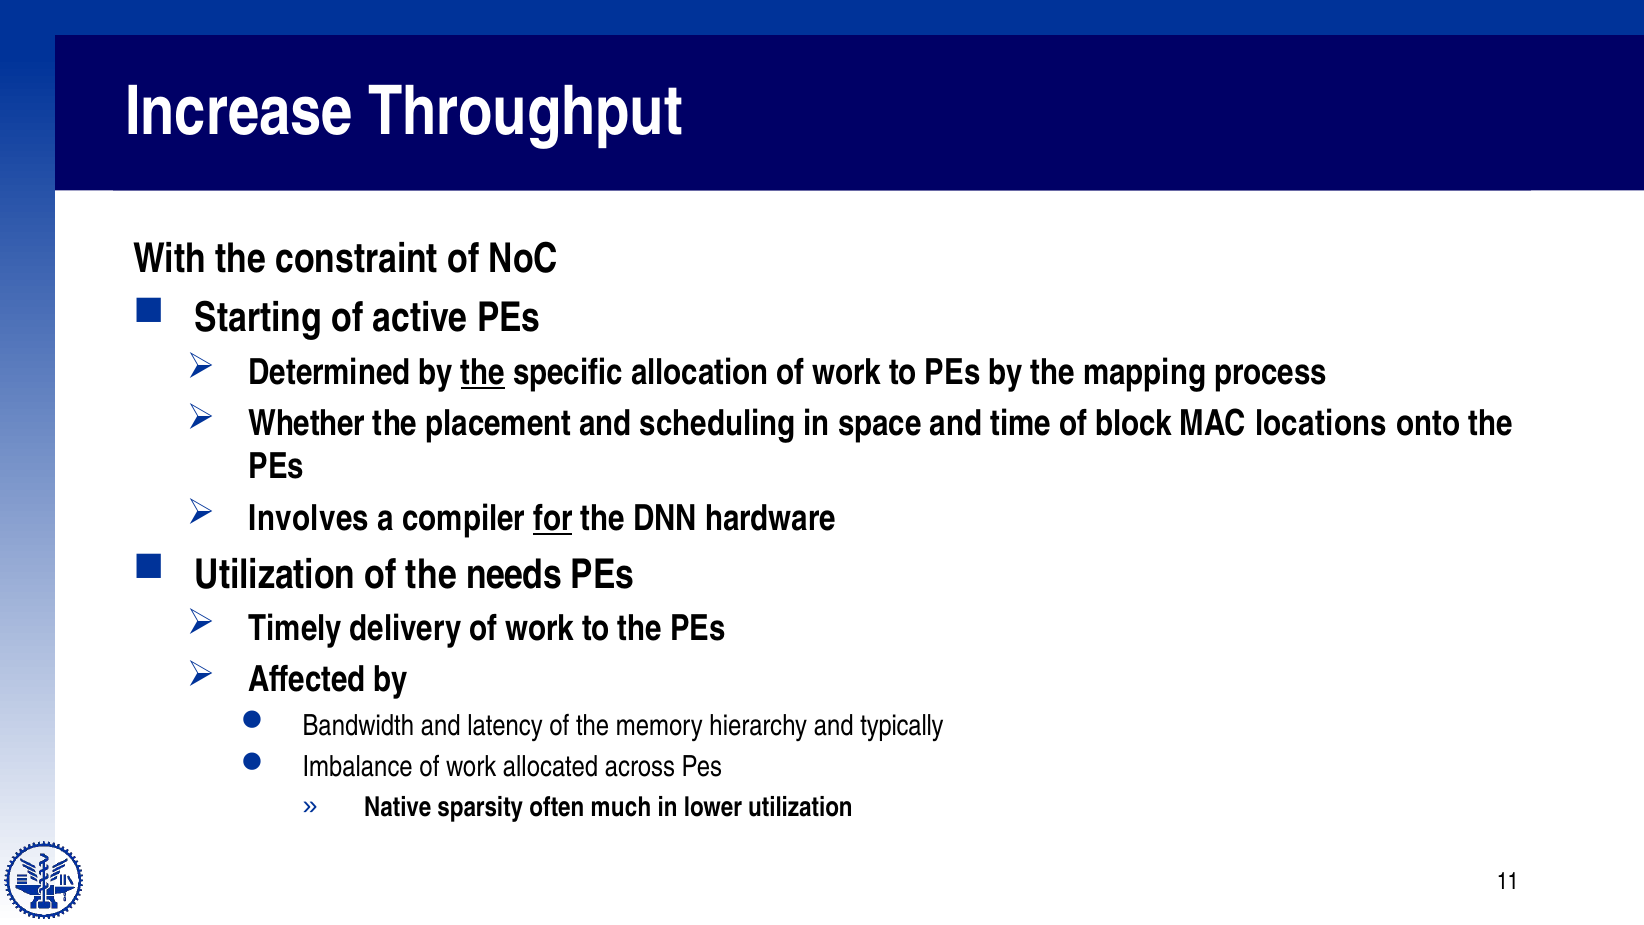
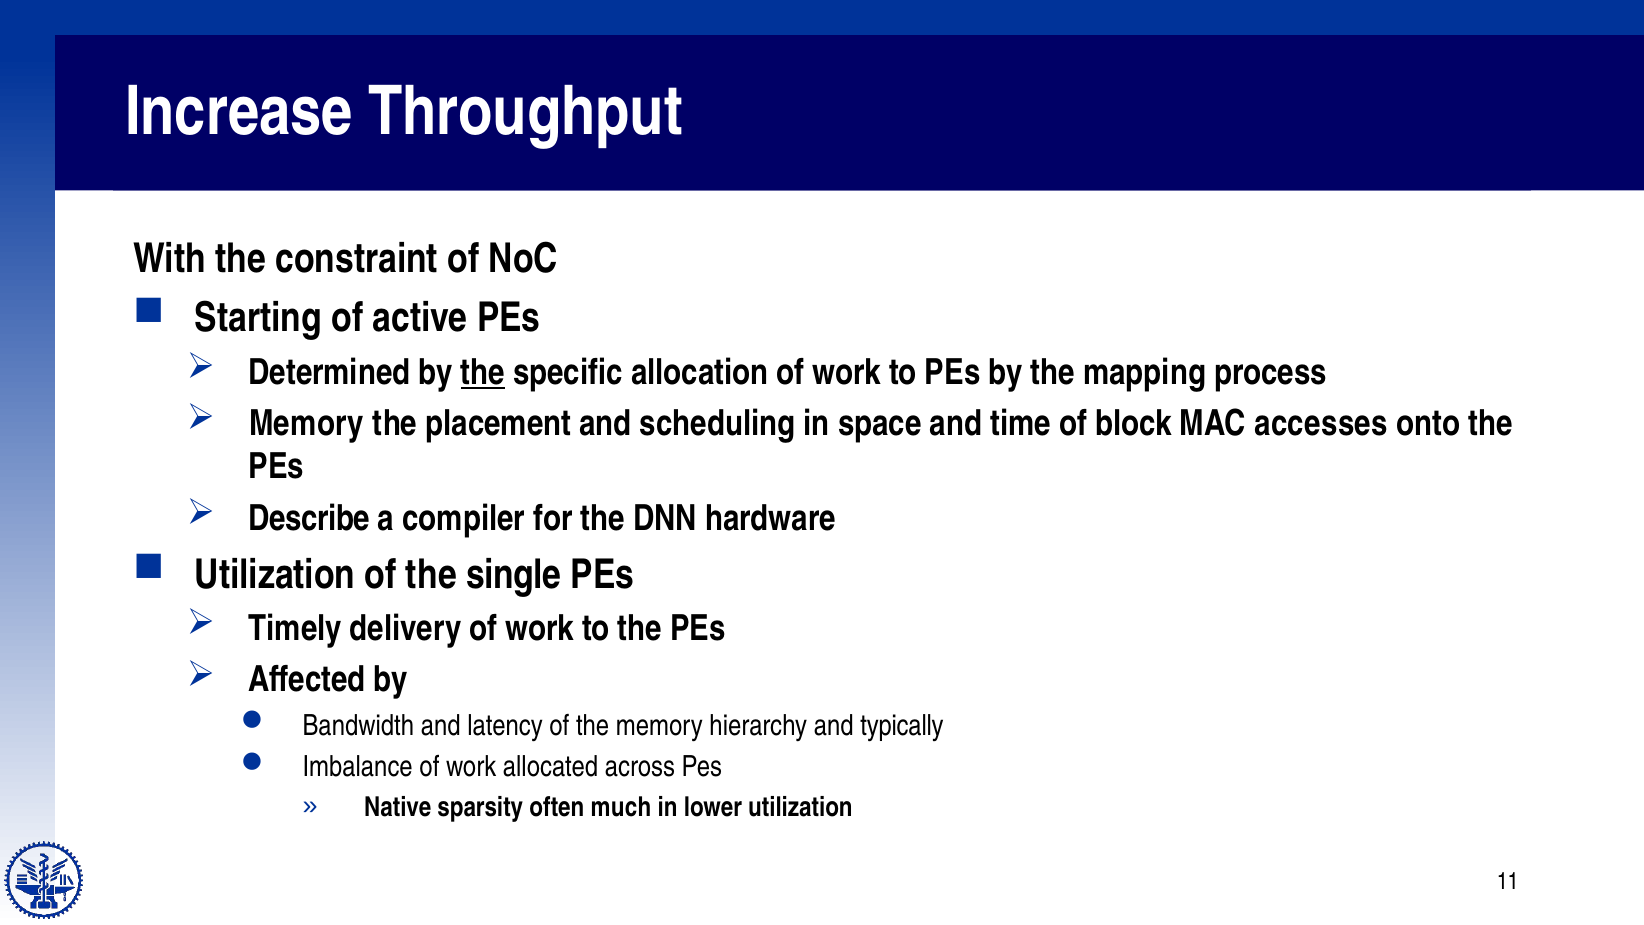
Whether: Whether -> Memory (307, 424)
locations: locations -> accesses (1321, 424)
Involves: Involves -> Describe (309, 518)
for underline: present -> none (553, 518)
needs: needs -> single (514, 574)
